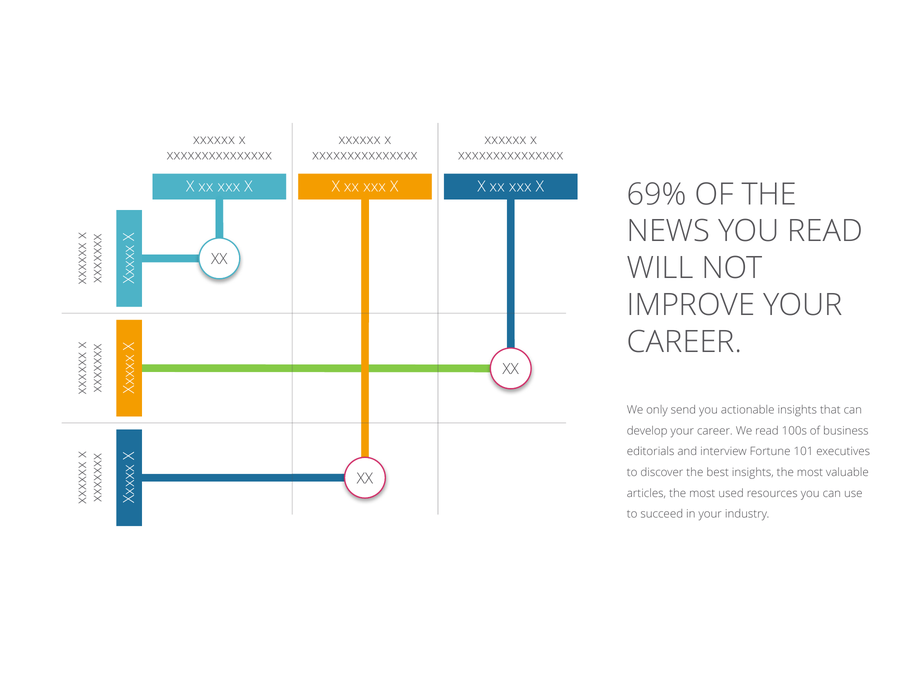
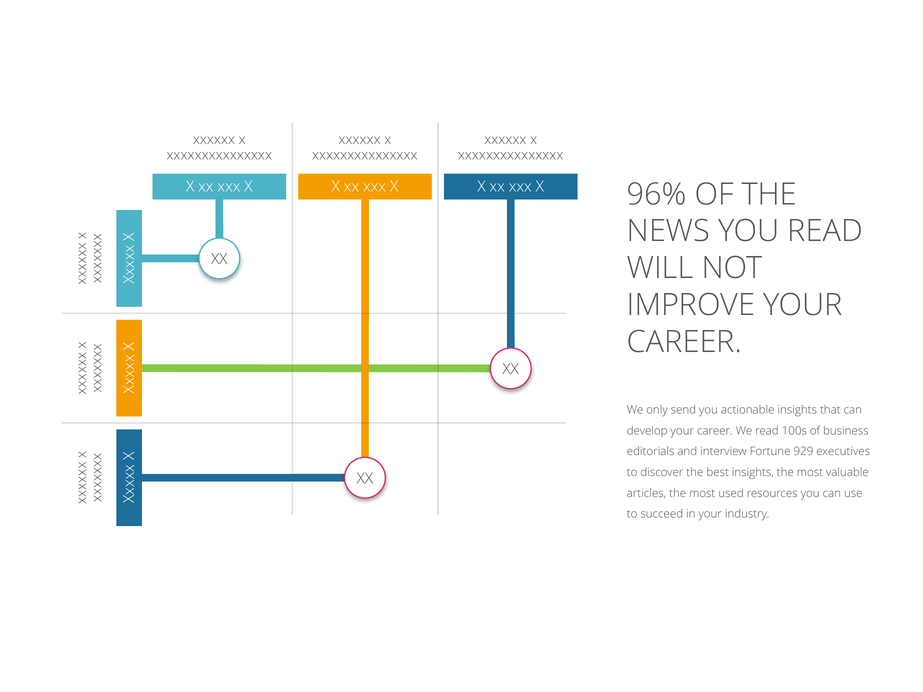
69%: 69% -> 96% (657, 195)
101: 101 -> 929 (803, 452)
